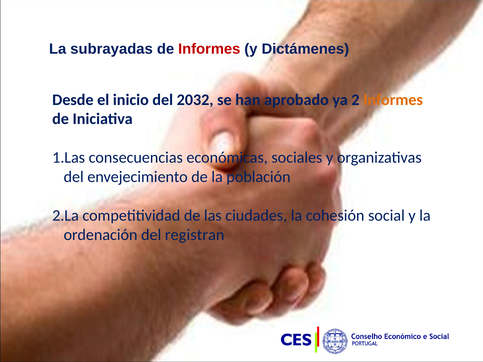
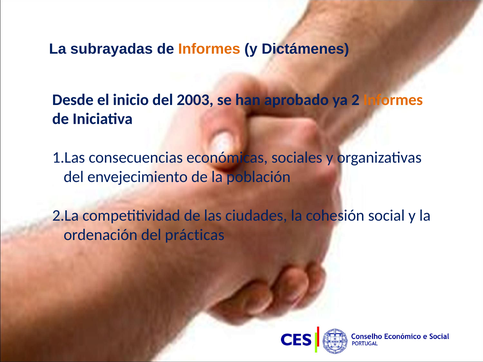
Informes colour: red -> orange (209, 49)
2032: 2032 -> 2003 (195, 100)
registran: registran -> prácticas (195, 235)
